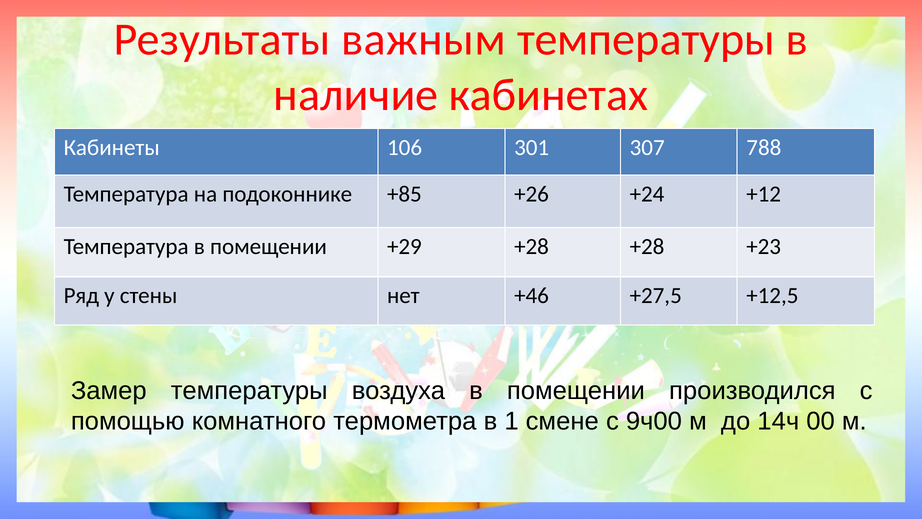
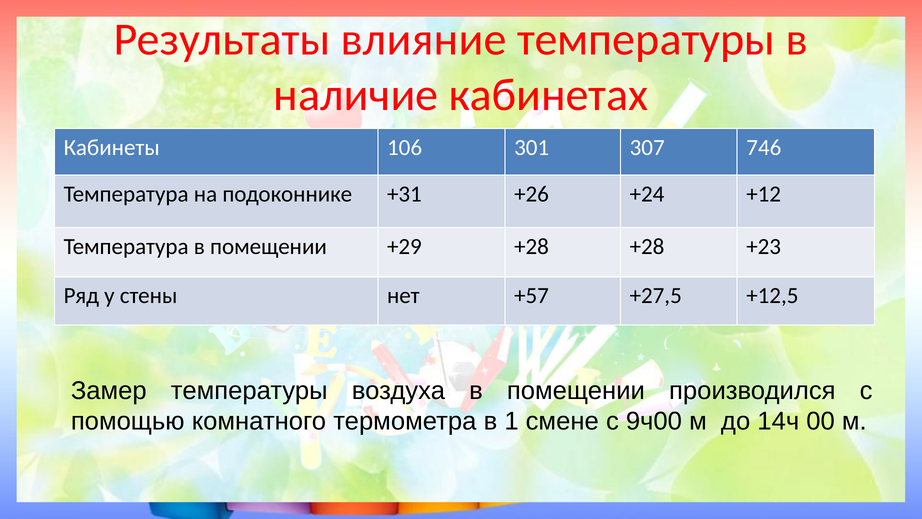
важным: важным -> влияние (424, 40)
788: 788 -> 746 (764, 148)
+85: +85 -> +31 (404, 194)
+46: +46 -> +57 (532, 296)
